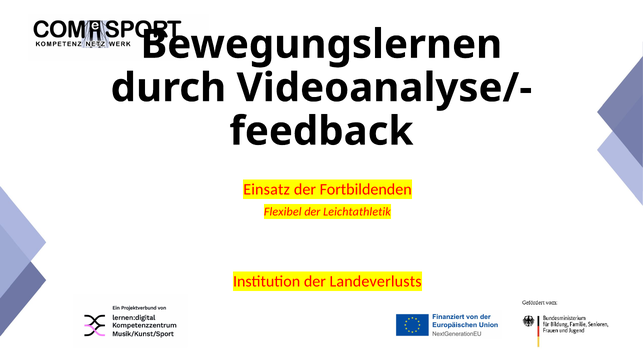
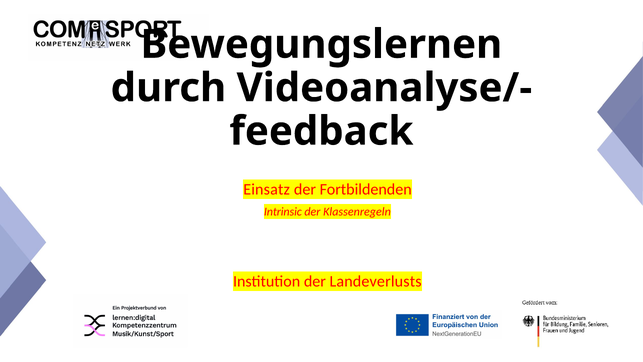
Flexibel: Flexibel -> Intrinsic (283, 211)
Leichtathletik: Leichtathletik -> Klassenregeln (357, 211)
